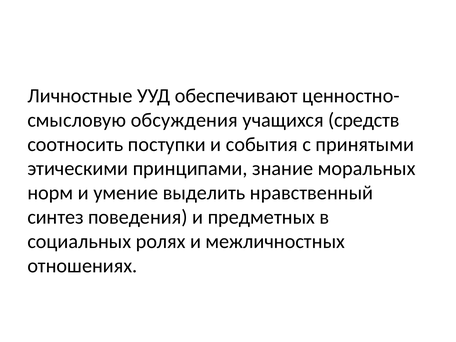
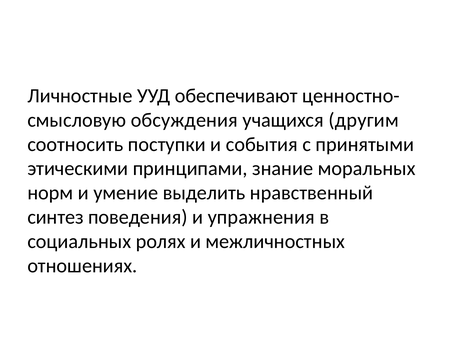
средств: средств -> другим (364, 120)
предметных: предметных -> упражнения (261, 217)
